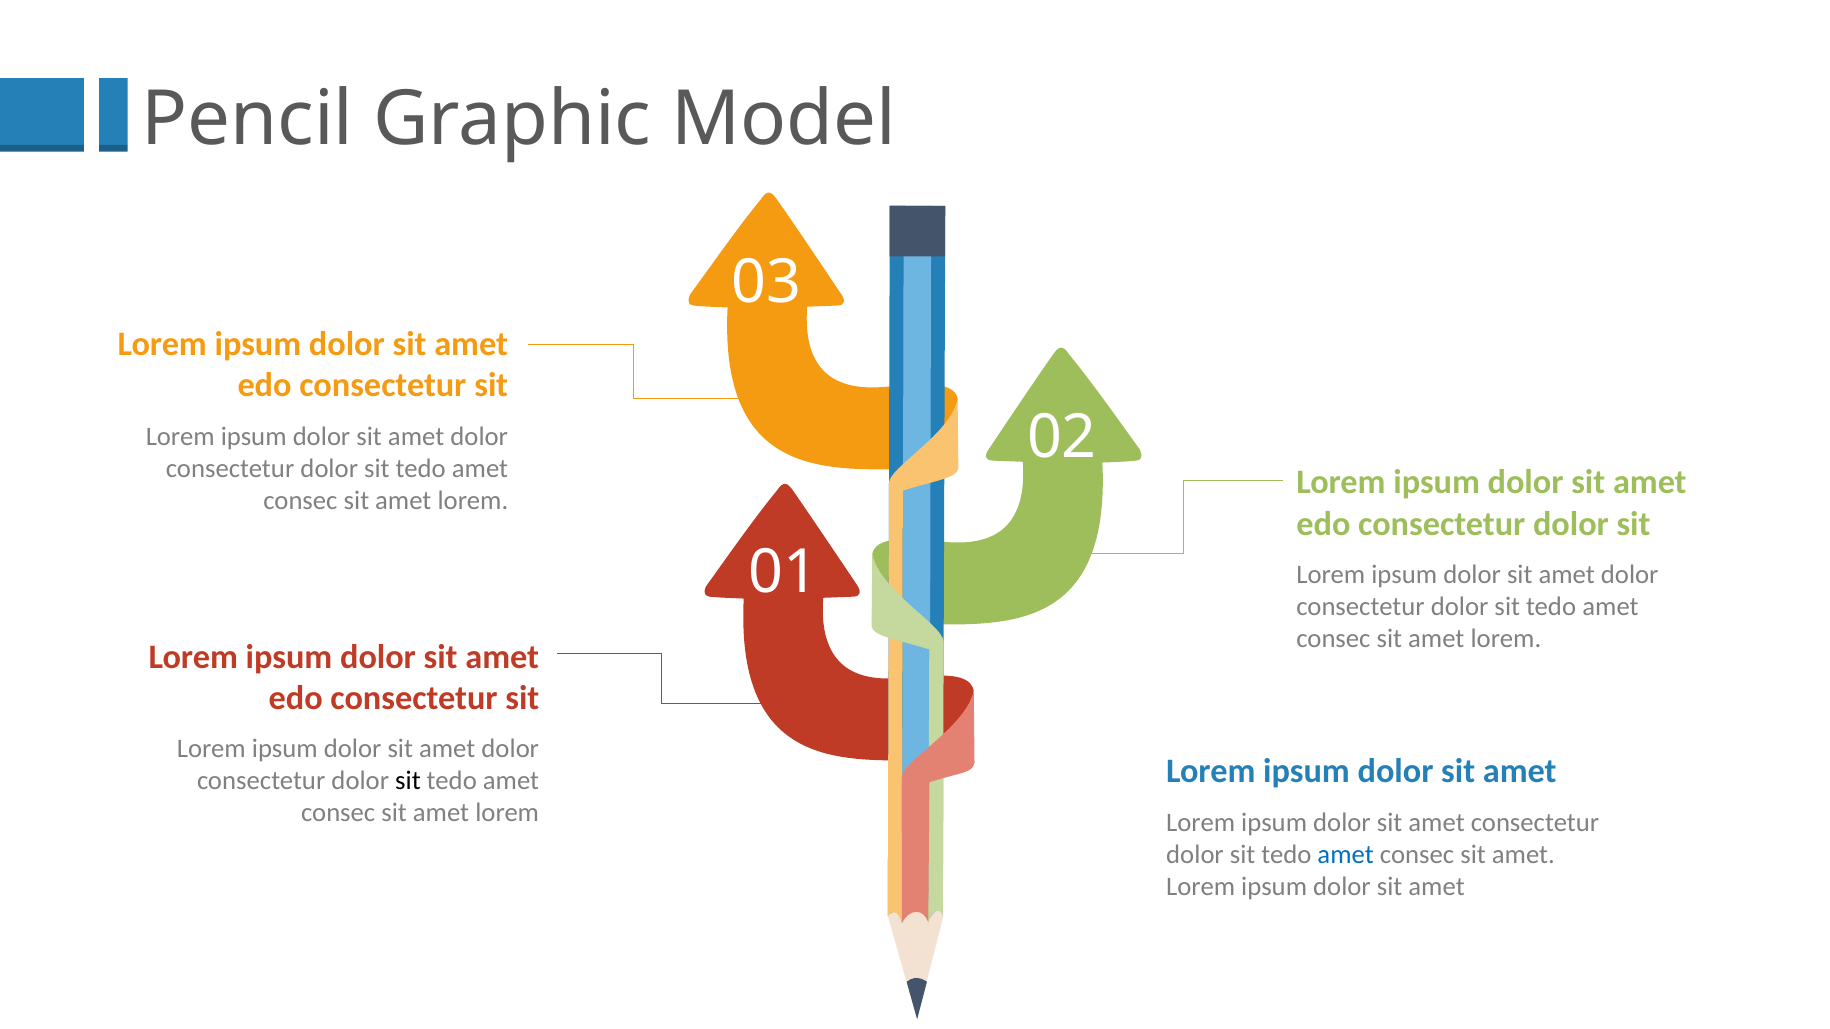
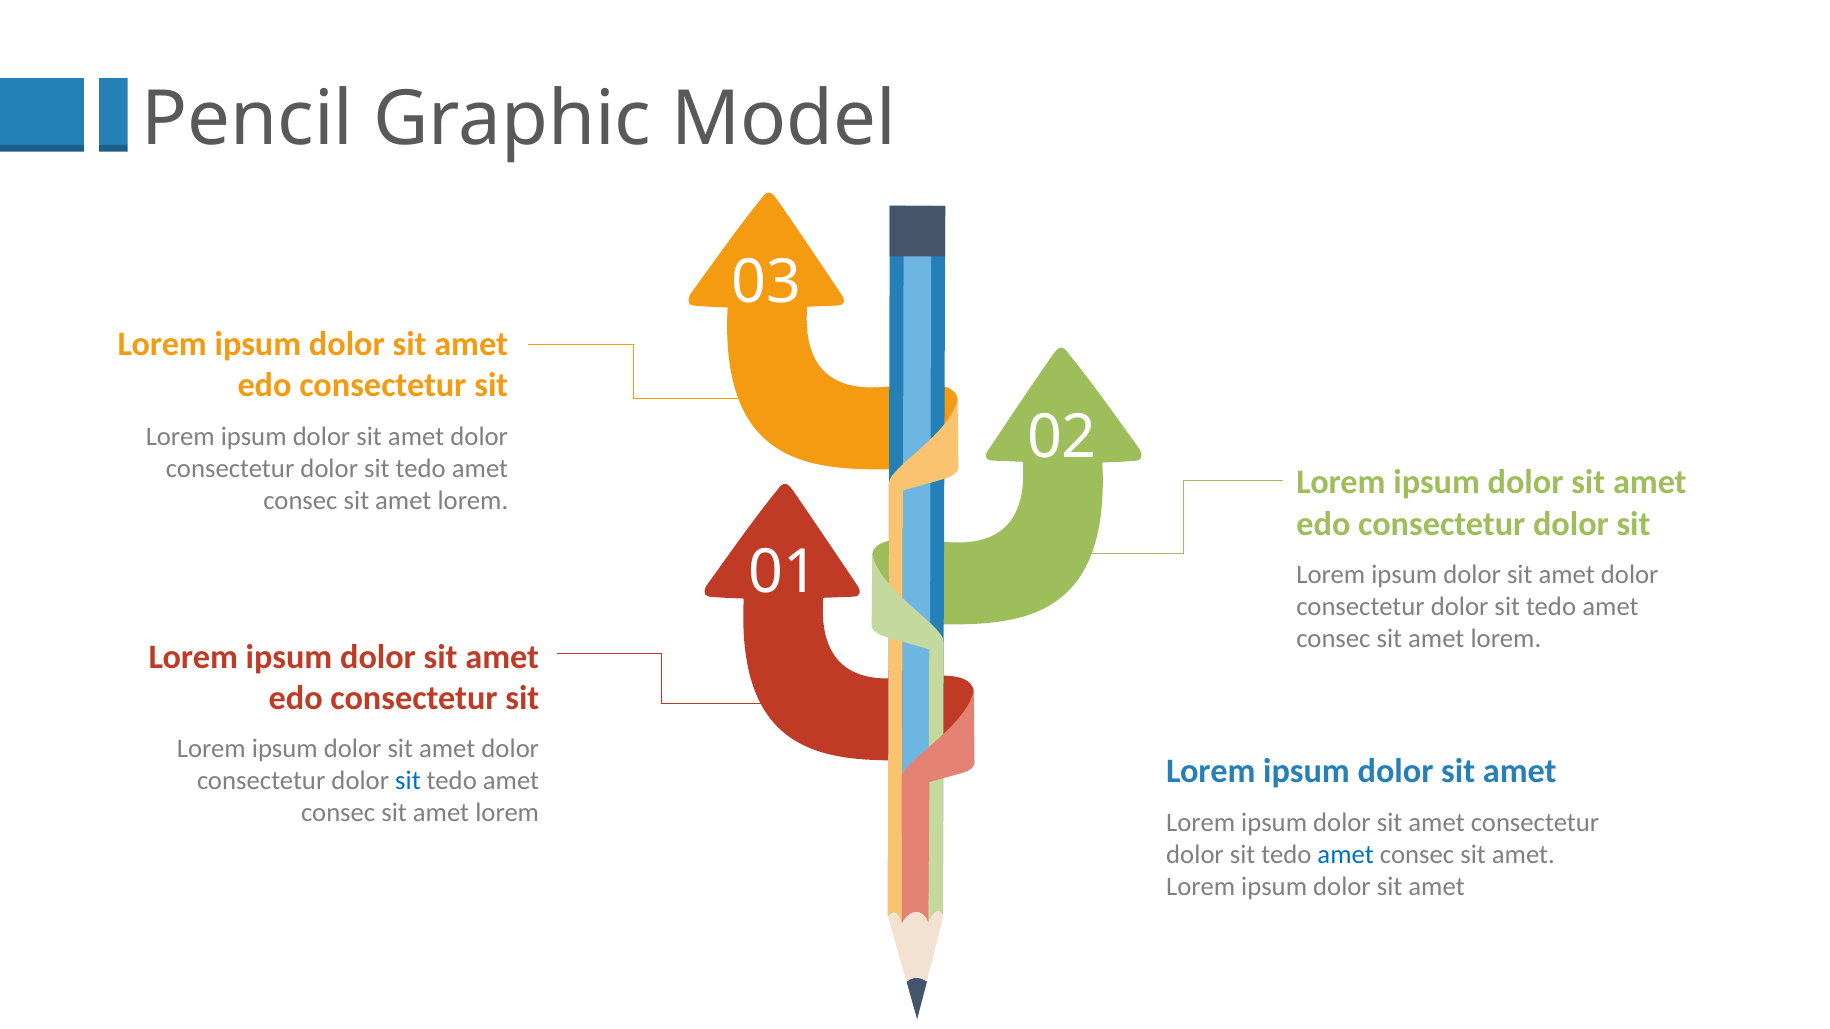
sit colour: black -> blue (408, 781)
